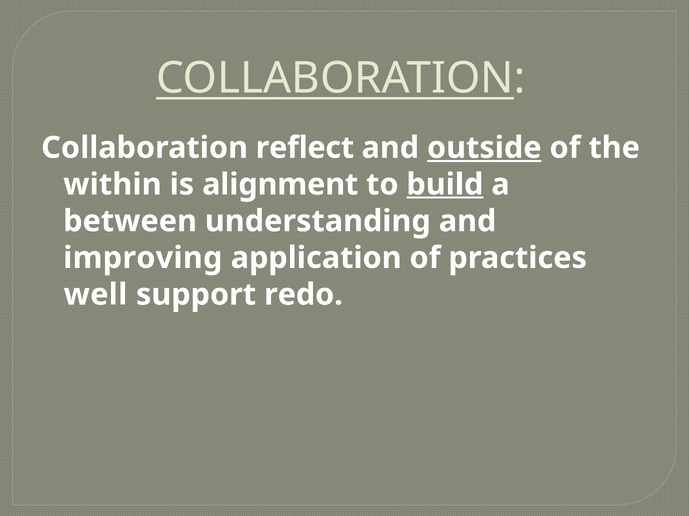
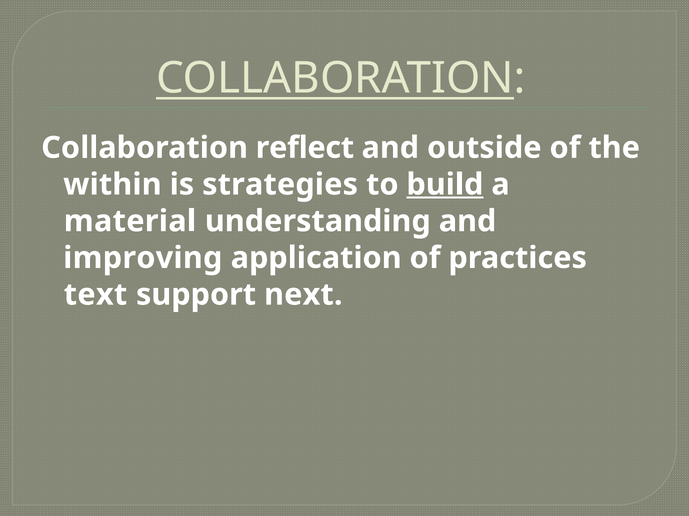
outside underline: present -> none (484, 148)
alignment: alignment -> strategies (280, 185)
between: between -> material (130, 221)
well: well -> text (95, 295)
redo: redo -> next (303, 295)
